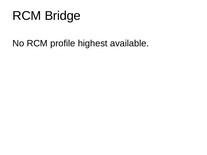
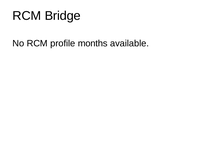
highest: highest -> months (93, 43)
